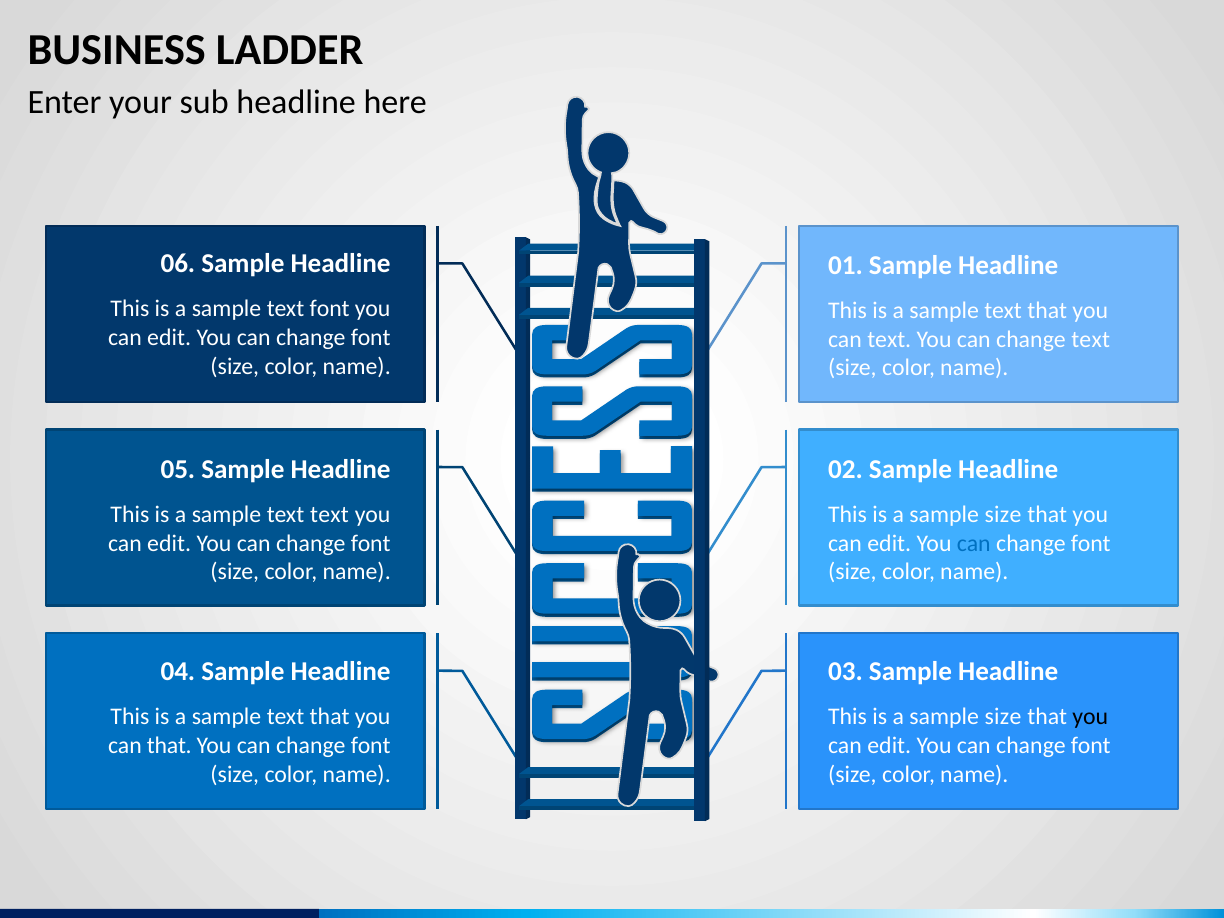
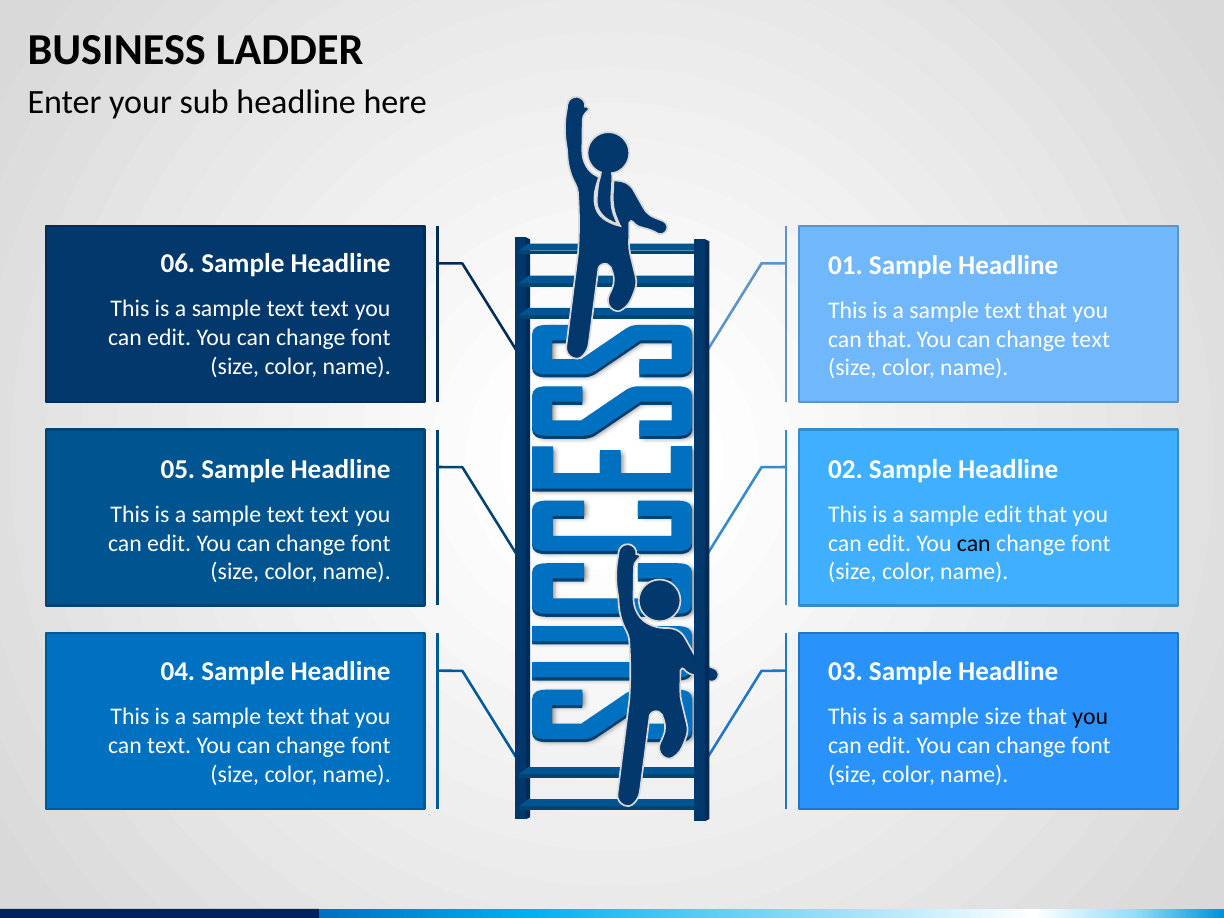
font: font -> text (330, 309)
can text: text -> that (889, 339)
size: size -> edit (1003, 515)
can colour: blue -> black (974, 543)
can that: that -> text (169, 746)
